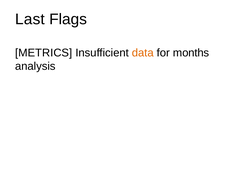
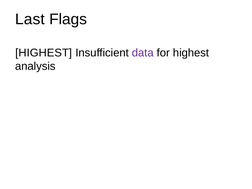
METRICS: METRICS -> HIGHEST (44, 53)
data colour: orange -> purple (143, 53)
for months: months -> highest (191, 53)
